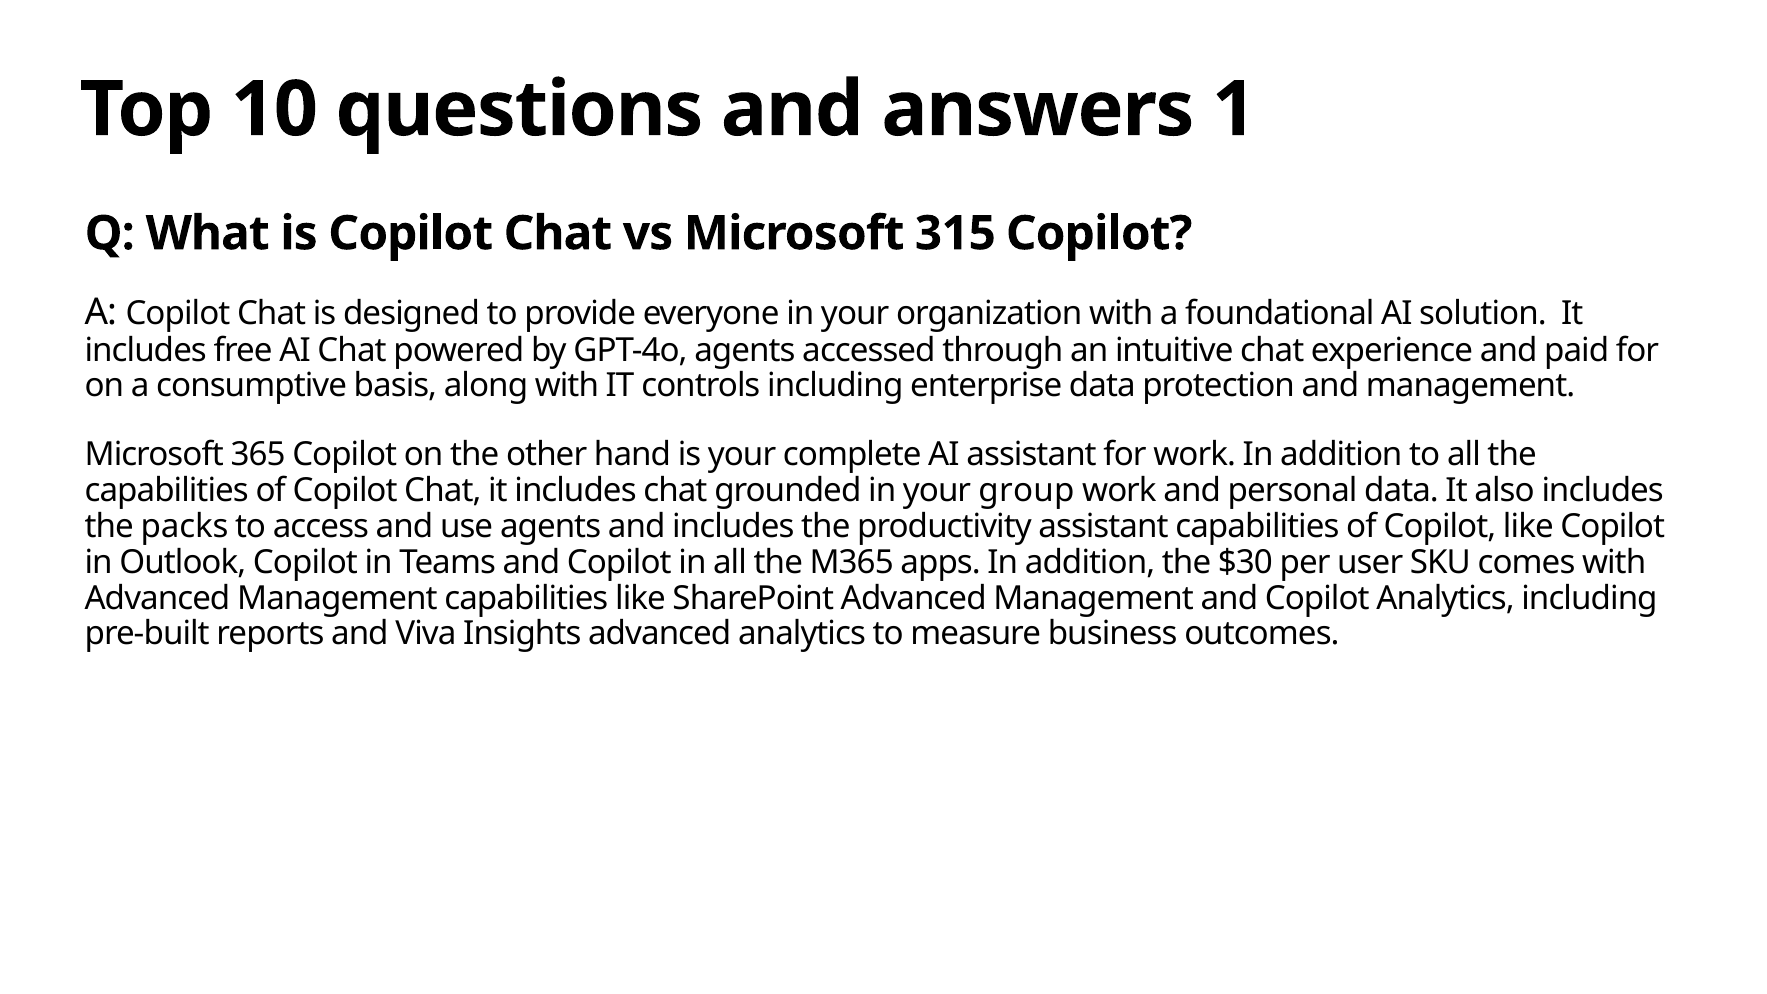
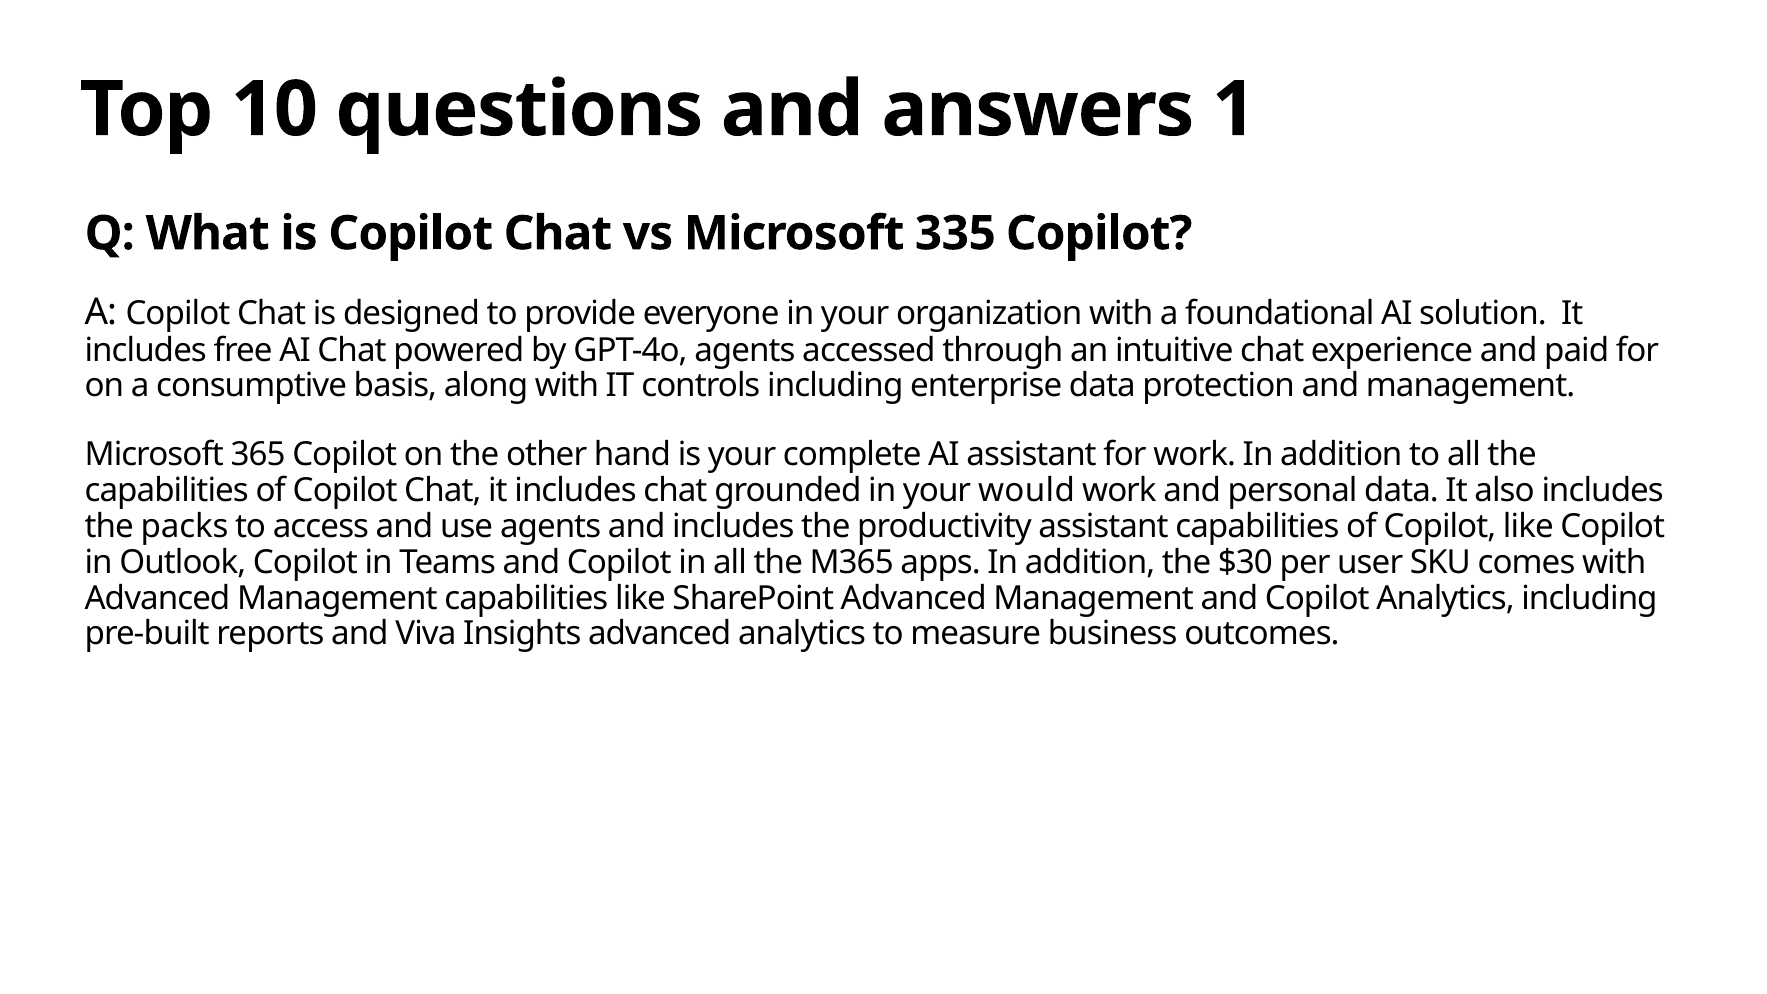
315: 315 -> 335 (955, 234)
group: group -> would (1026, 491)
